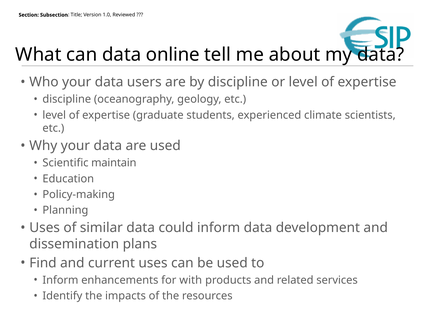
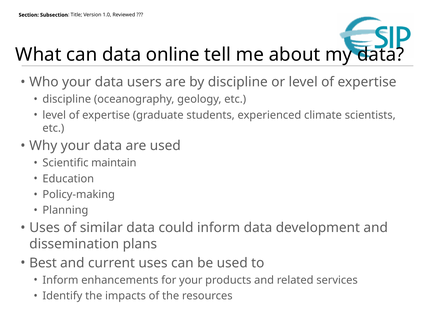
Find: Find -> Best (43, 263)
for with: with -> your (191, 280)
